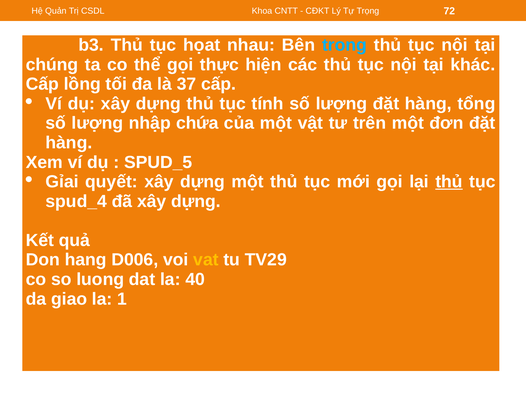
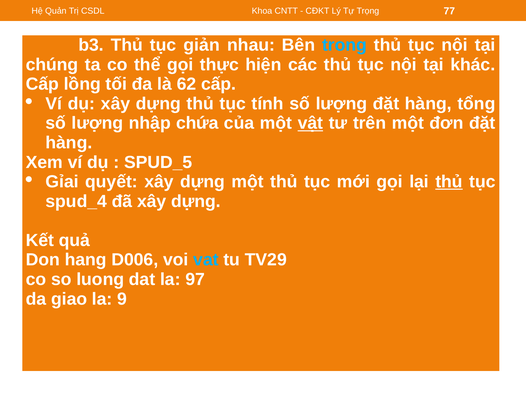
72: 72 -> 77 (449, 11)
họat: họat -> giản (202, 45)
37: 37 -> 62 (186, 84)
vật underline: none -> present (310, 123)
vat colour: yellow -> light blue (206, 260)
40: 40 -> 97 (195, 280)
1: 1 -> 9 (122, 299)
